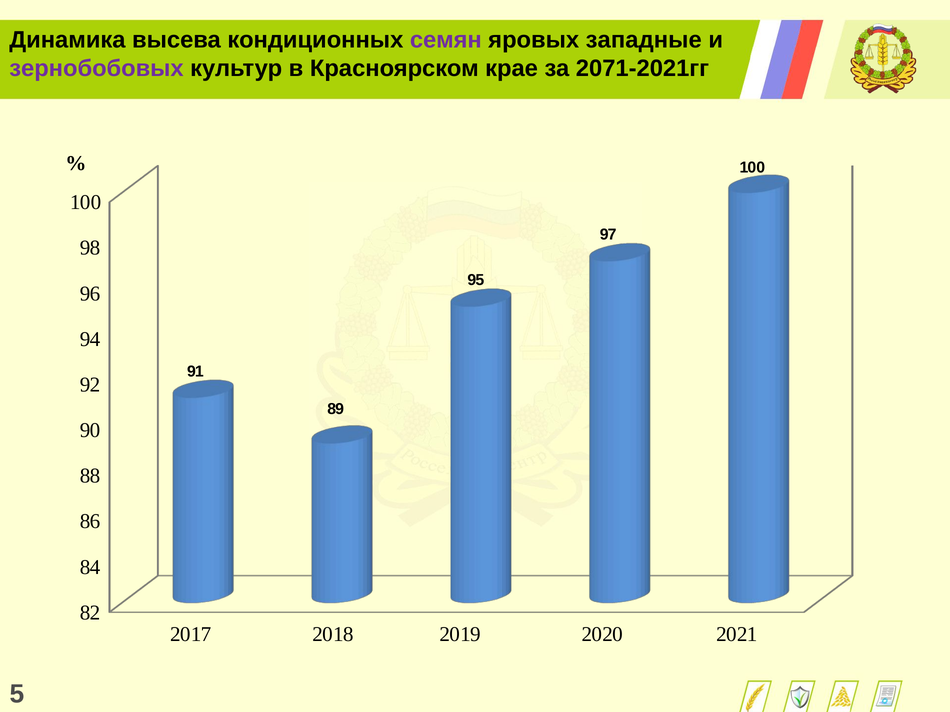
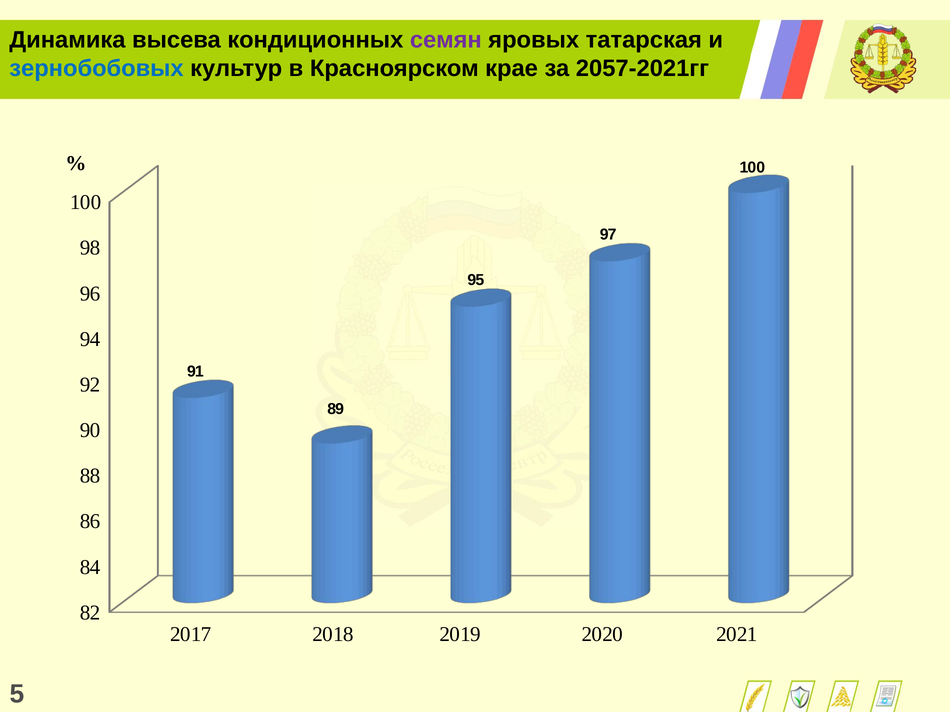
западные: западные -> татарская (644, 40)
зернобобовых colour: purple -> blue (97, 69)
2071-2021гг: 2071-2021гг -> 2057-2021гг (642, 69)
